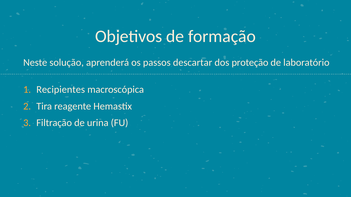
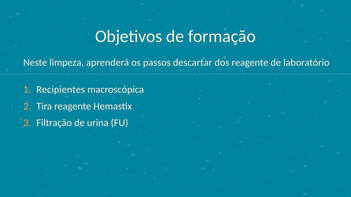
solução: solução -> limpeza (67, 63)
dos proteção: proteção -> reagente (250, 63)
